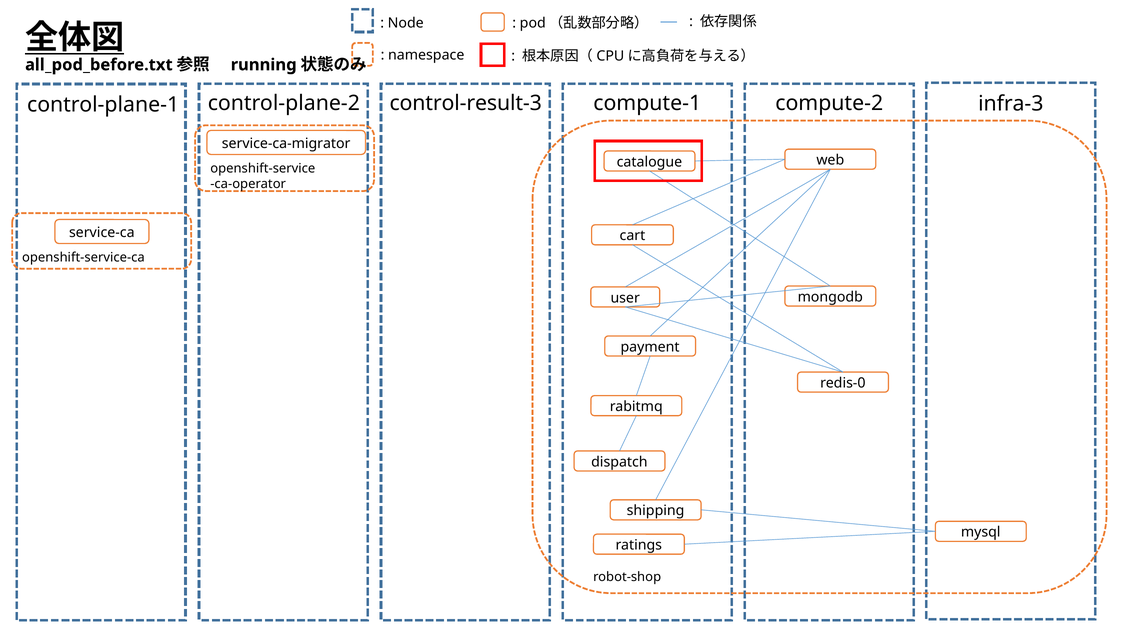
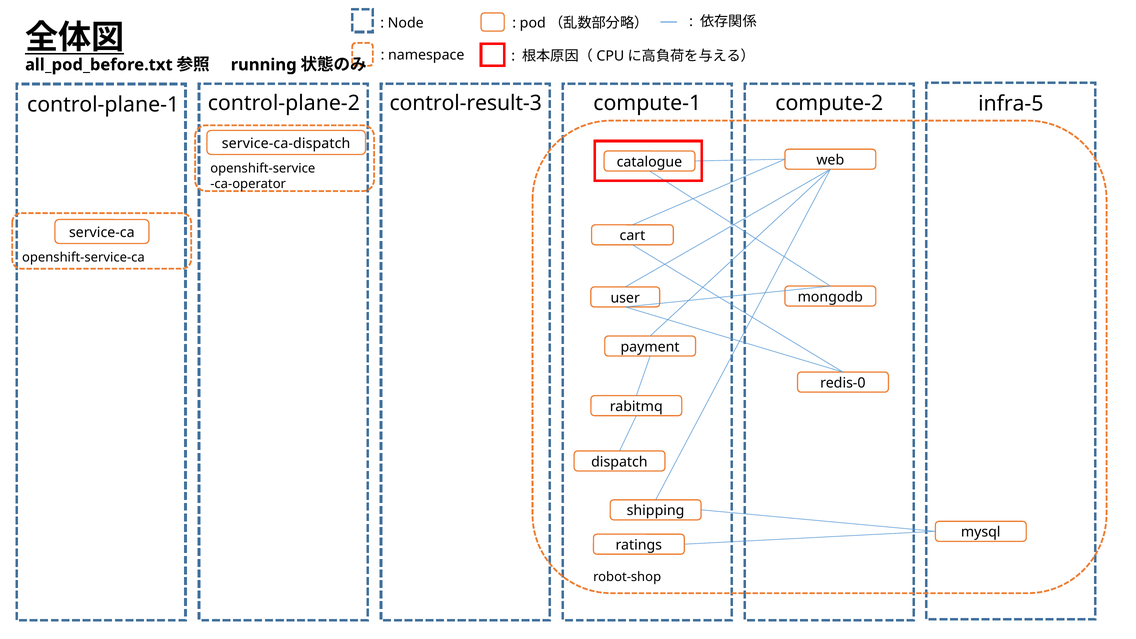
infra-3: infra-3 -> infra-5 (1011, 104)
service-ca-migrator: service-ca-migrator -> service-ca-dispatch (286, 143)
